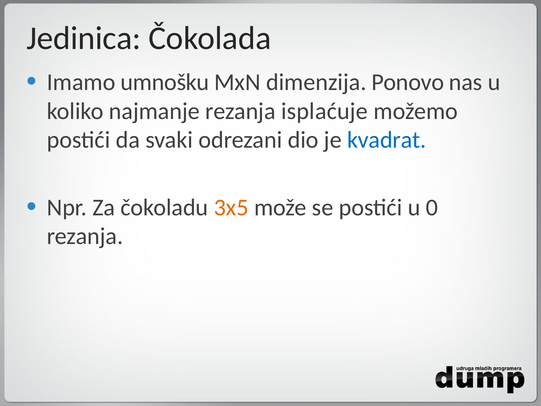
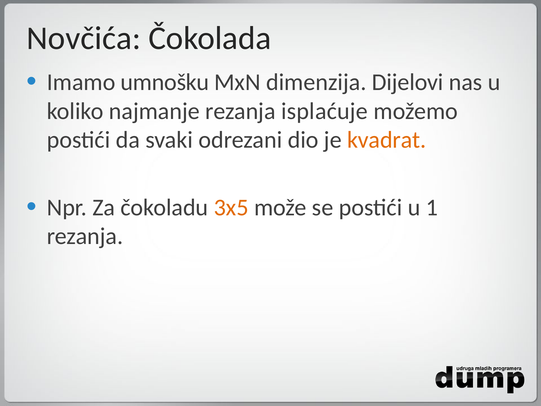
Jedinica: Jedinica -> Novčića (84, 38)
Ponovo: Ponovo -> Dijelovi (408, 82)
kvadrat colour: blue -> orange (387, 140)
0: 0 -> 1 (432, 207)
